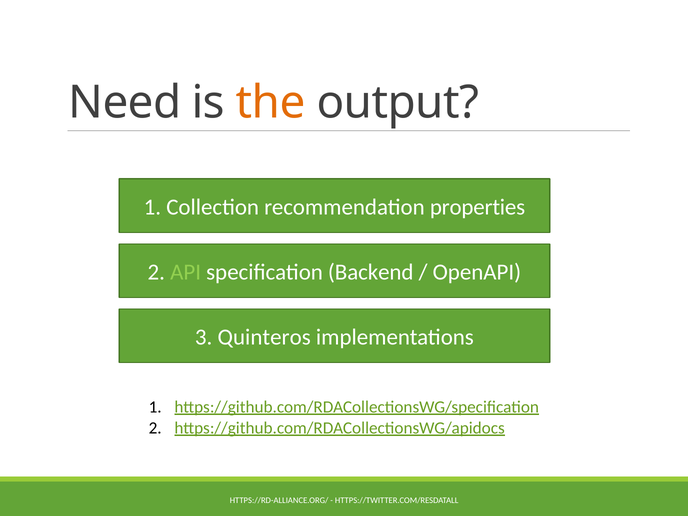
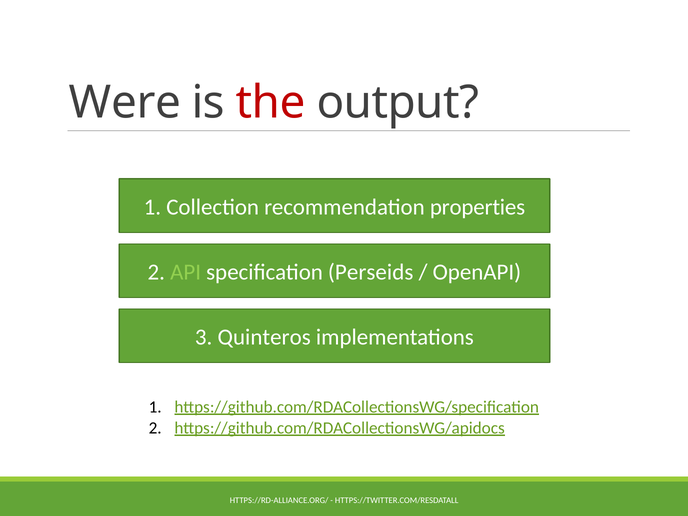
Need: Need -> Were (125, 103)
the colour: orange -> red (271, 103)
Backend: Backend -> Perseids (371, 272)
